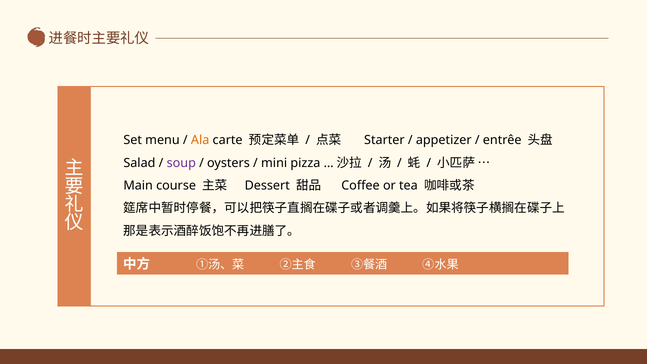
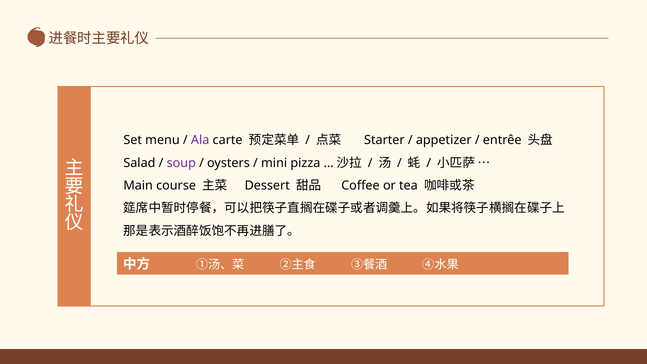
Ala colour: orange -> purple (200, 140)
